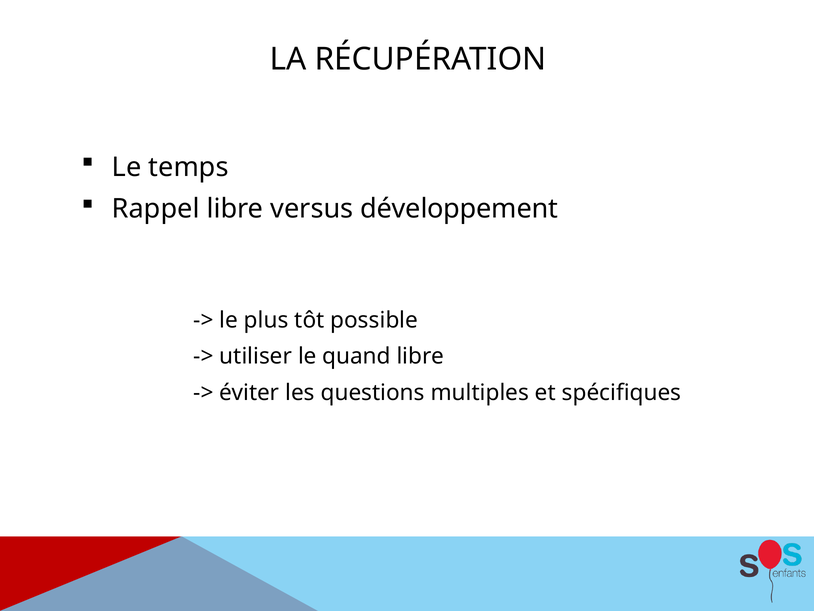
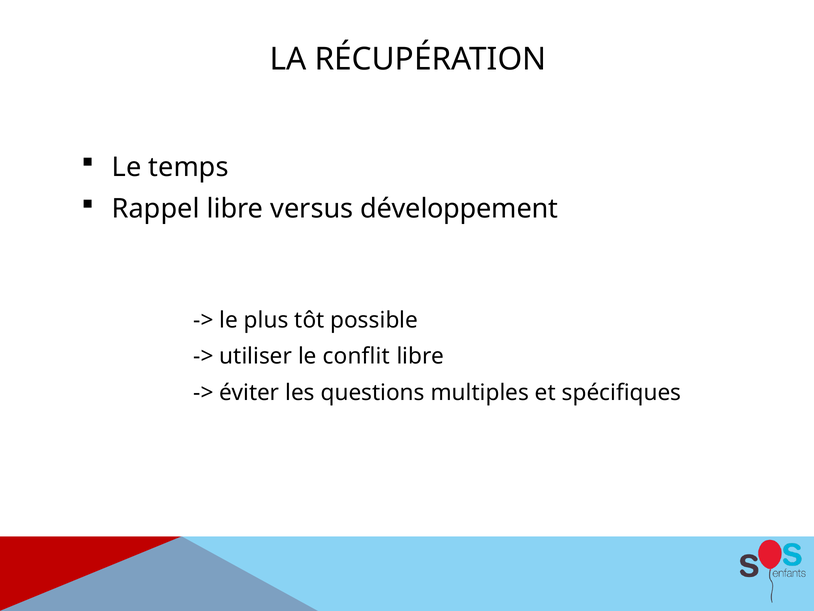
quand: quand -> conflit (356, 356)
